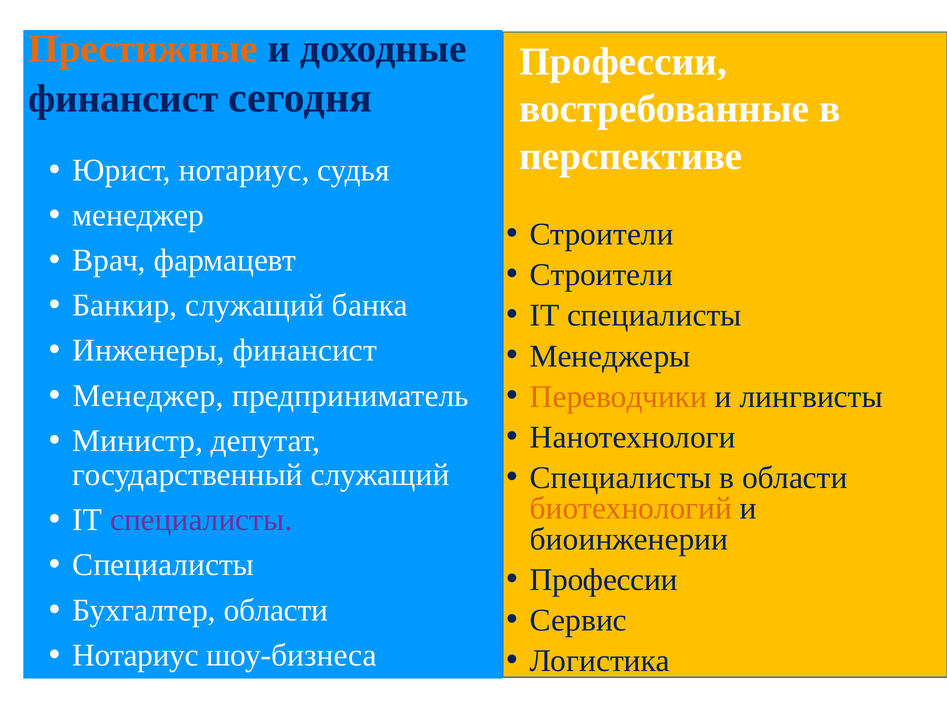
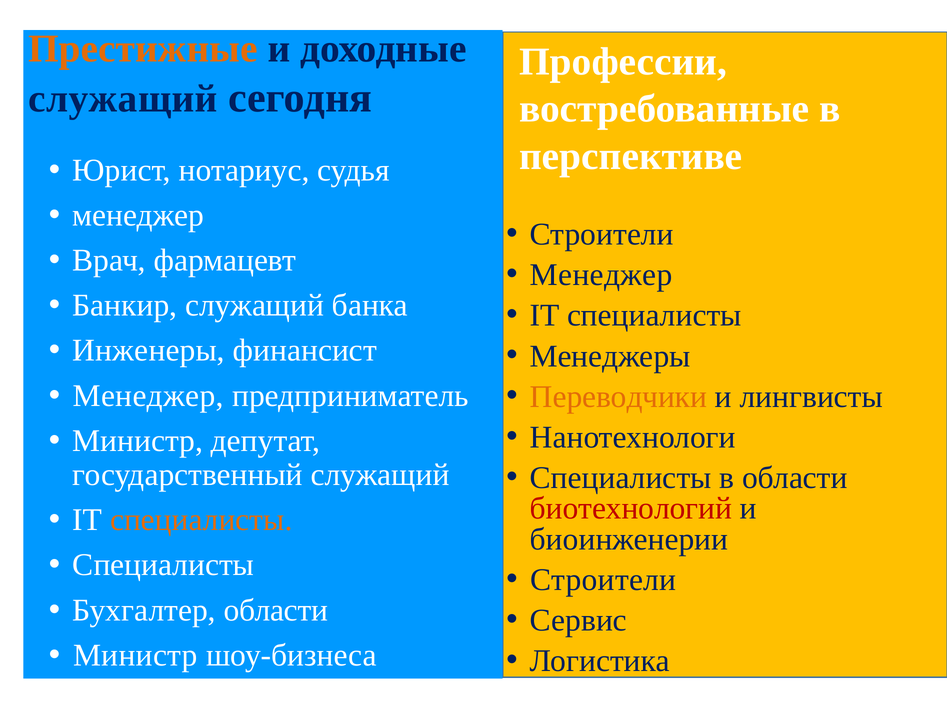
финансист: финансист -> служащий (123, 99)
Строители: Строители -> Менеджер (601, 275)
биотехнологий colour: orange -> red (631, 509)
специалисты colour: purple -> orange (201, 520)
Профессии: Профессии -> Строители (603, 580)
Нотариус: Нотариус -> Министр (135, 655)
